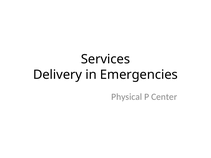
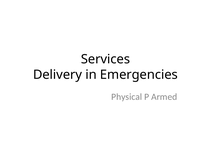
Center: Center -> Armed (164, 97)
